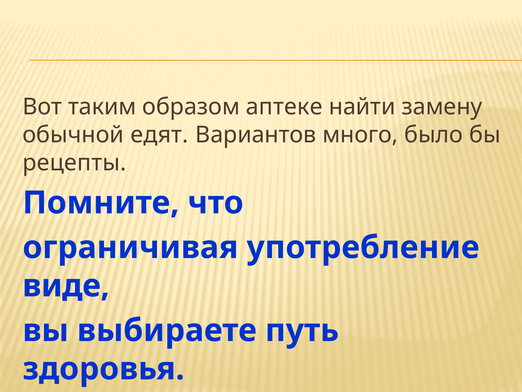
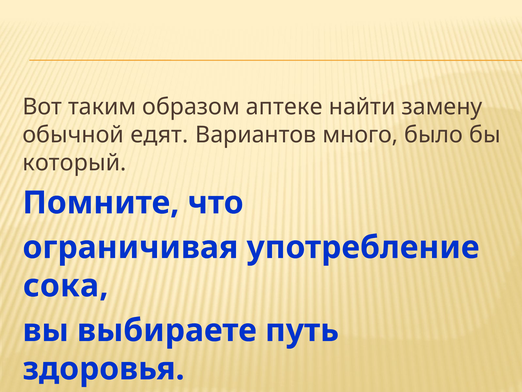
рецепты: рецепты -> который (75, 163)
виде: виде -> сока (66, 285)
